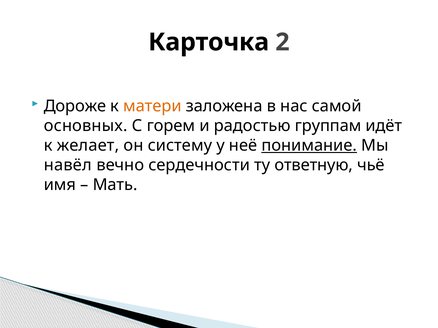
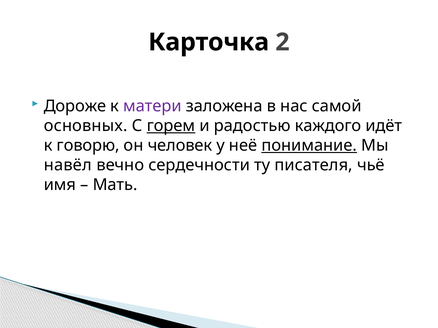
матери colour: orange -> purple (152, 106)
горем underline: none -> present (171, 126)
группам: группам -> каждого (328, 126)
желает: желает -> говорю (88, 146)
систему: систему -> человек (180, 146)
ответную: ответную -> писателя (314, 165)
